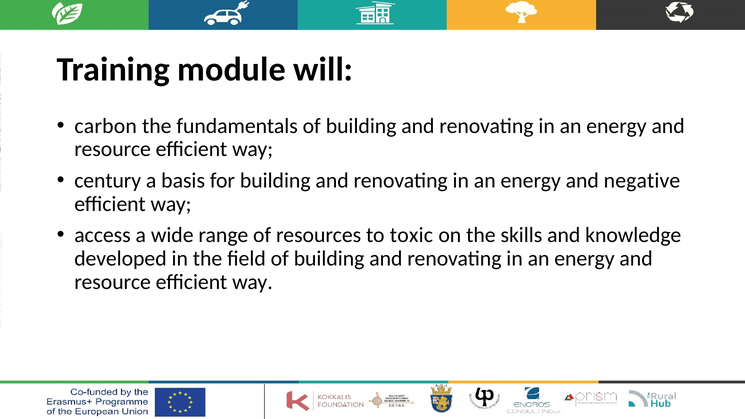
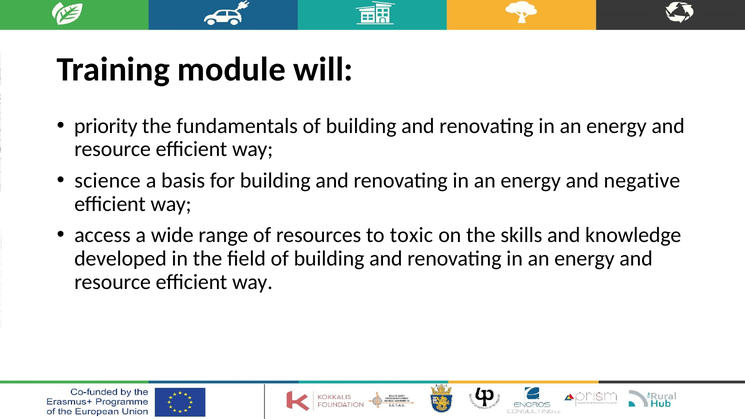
carbon: carbon -> priority (106, 126)
century: century -> science (108, 181)
